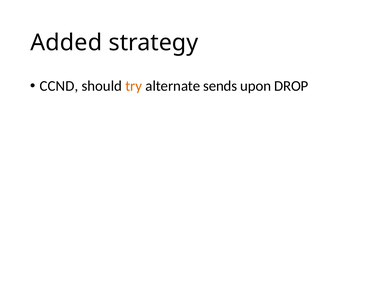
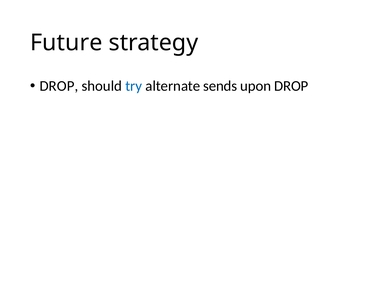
Added: Added -> Future (66, 43)
CCND: CCND -> DROP (59, 86)
try colour: orange -> blue (134, 86)
